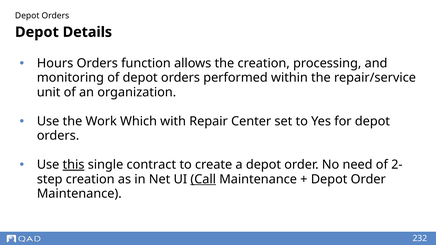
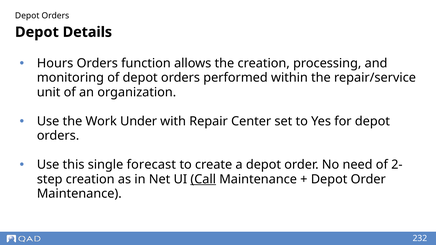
Which: Which -> Under (139, 121)
this underline: present -> none (74, 165)
contract: contract -> forecast (151, 165)
